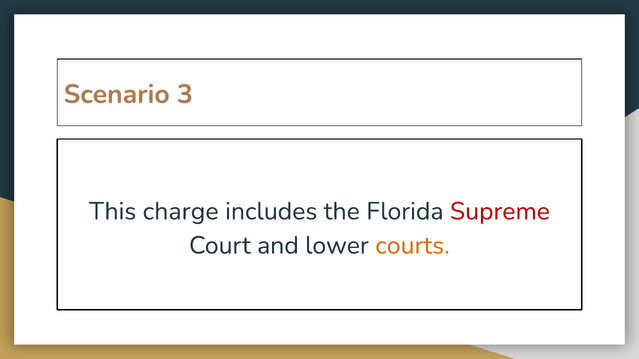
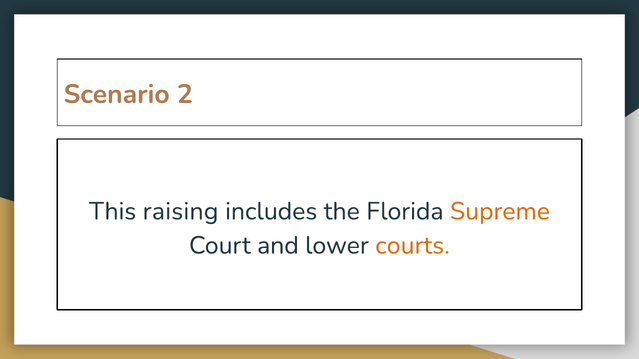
3: 3 -> 2 (185, 94)
charge: charge -> raising (181, 211)
Supreme colour: red -> orange (500, 211)
